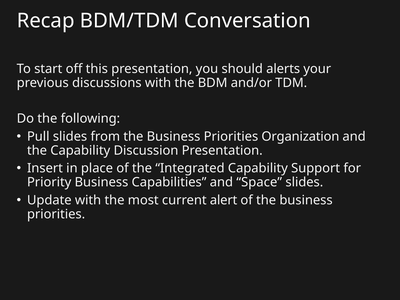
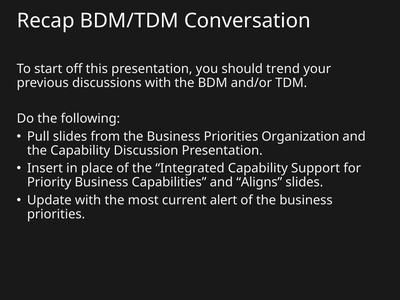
alerts: alerts -> trend (283, 69)
Space: Space -> Aligns (259, 182)
